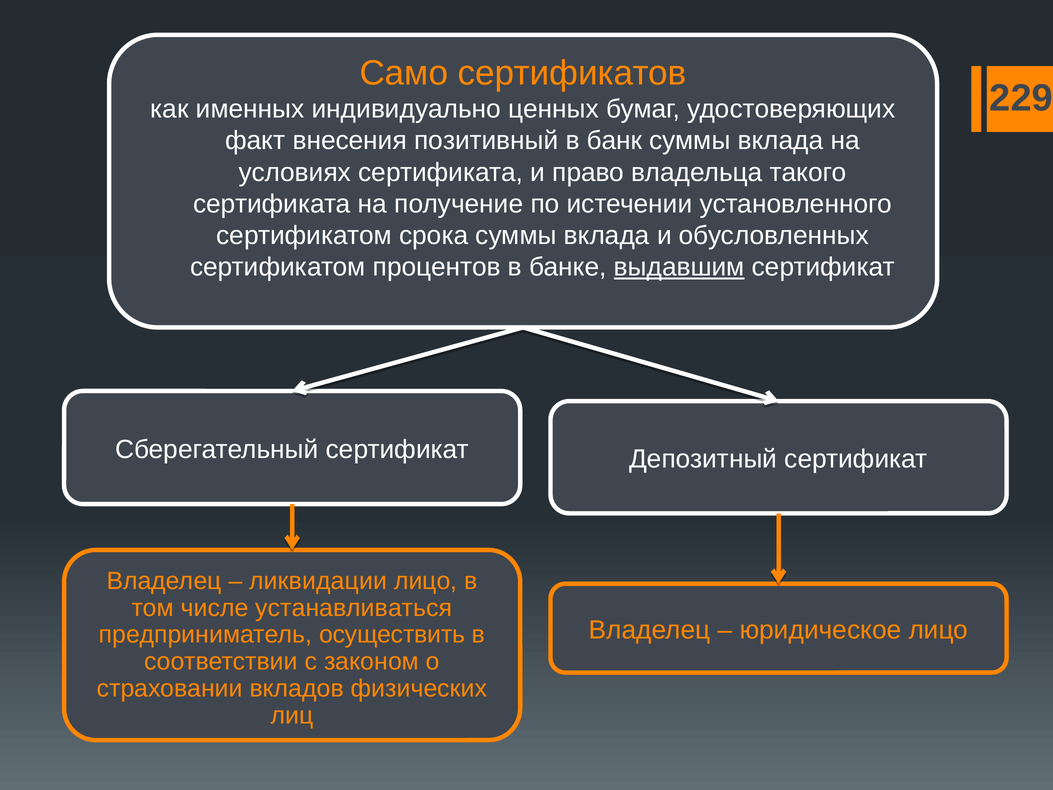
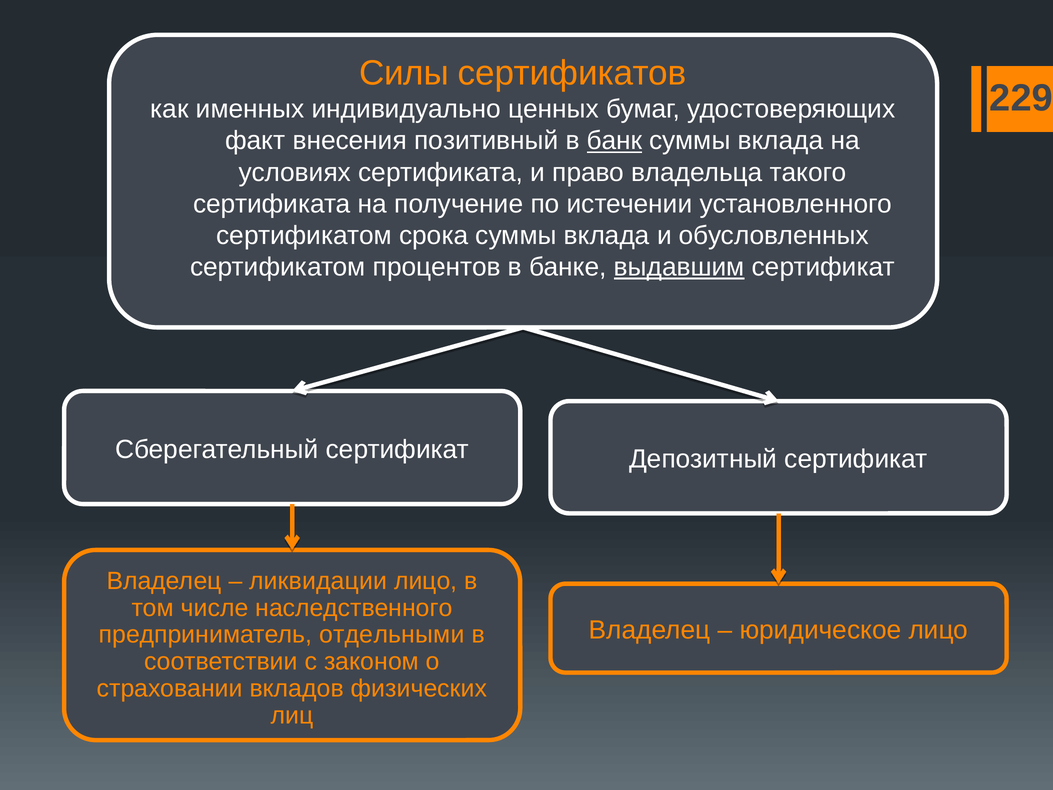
Само: Само -> Силы (404, 73)
банк underline: none -> present (614, 141)
устанавливаться: устанавливаться -> наследственного (354, 608)
осуществить: осуществить -> отдельными (392, 635)
